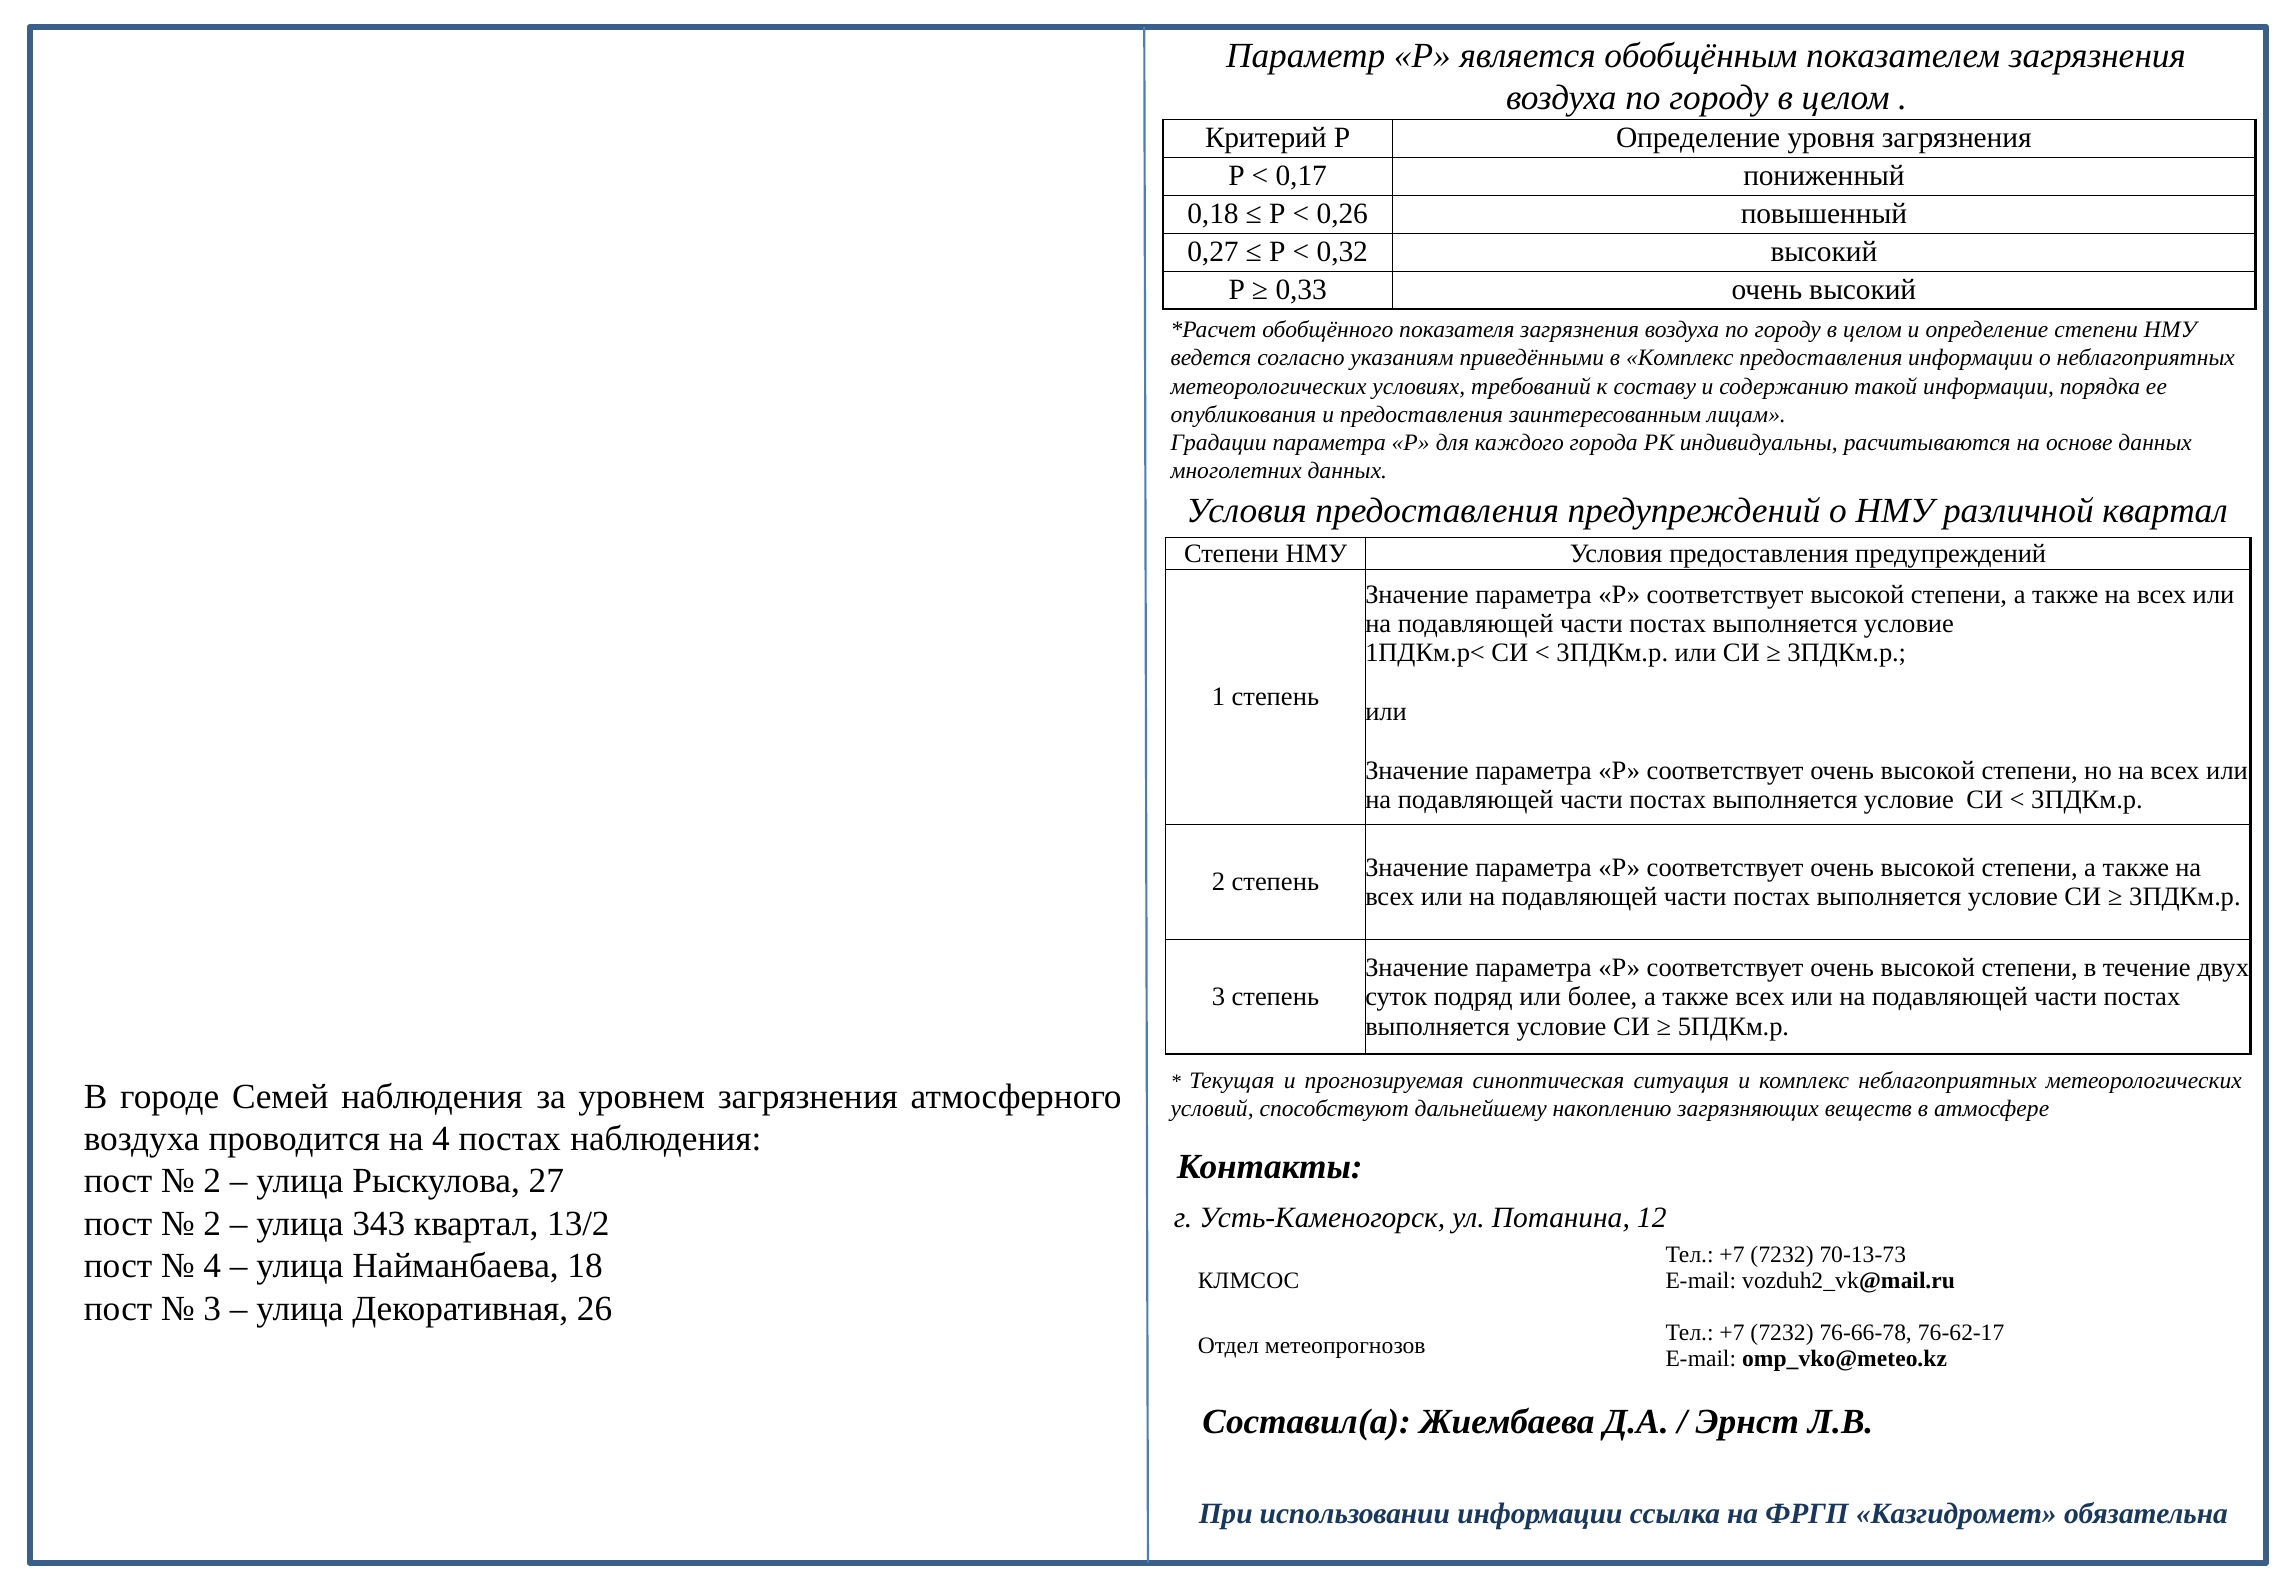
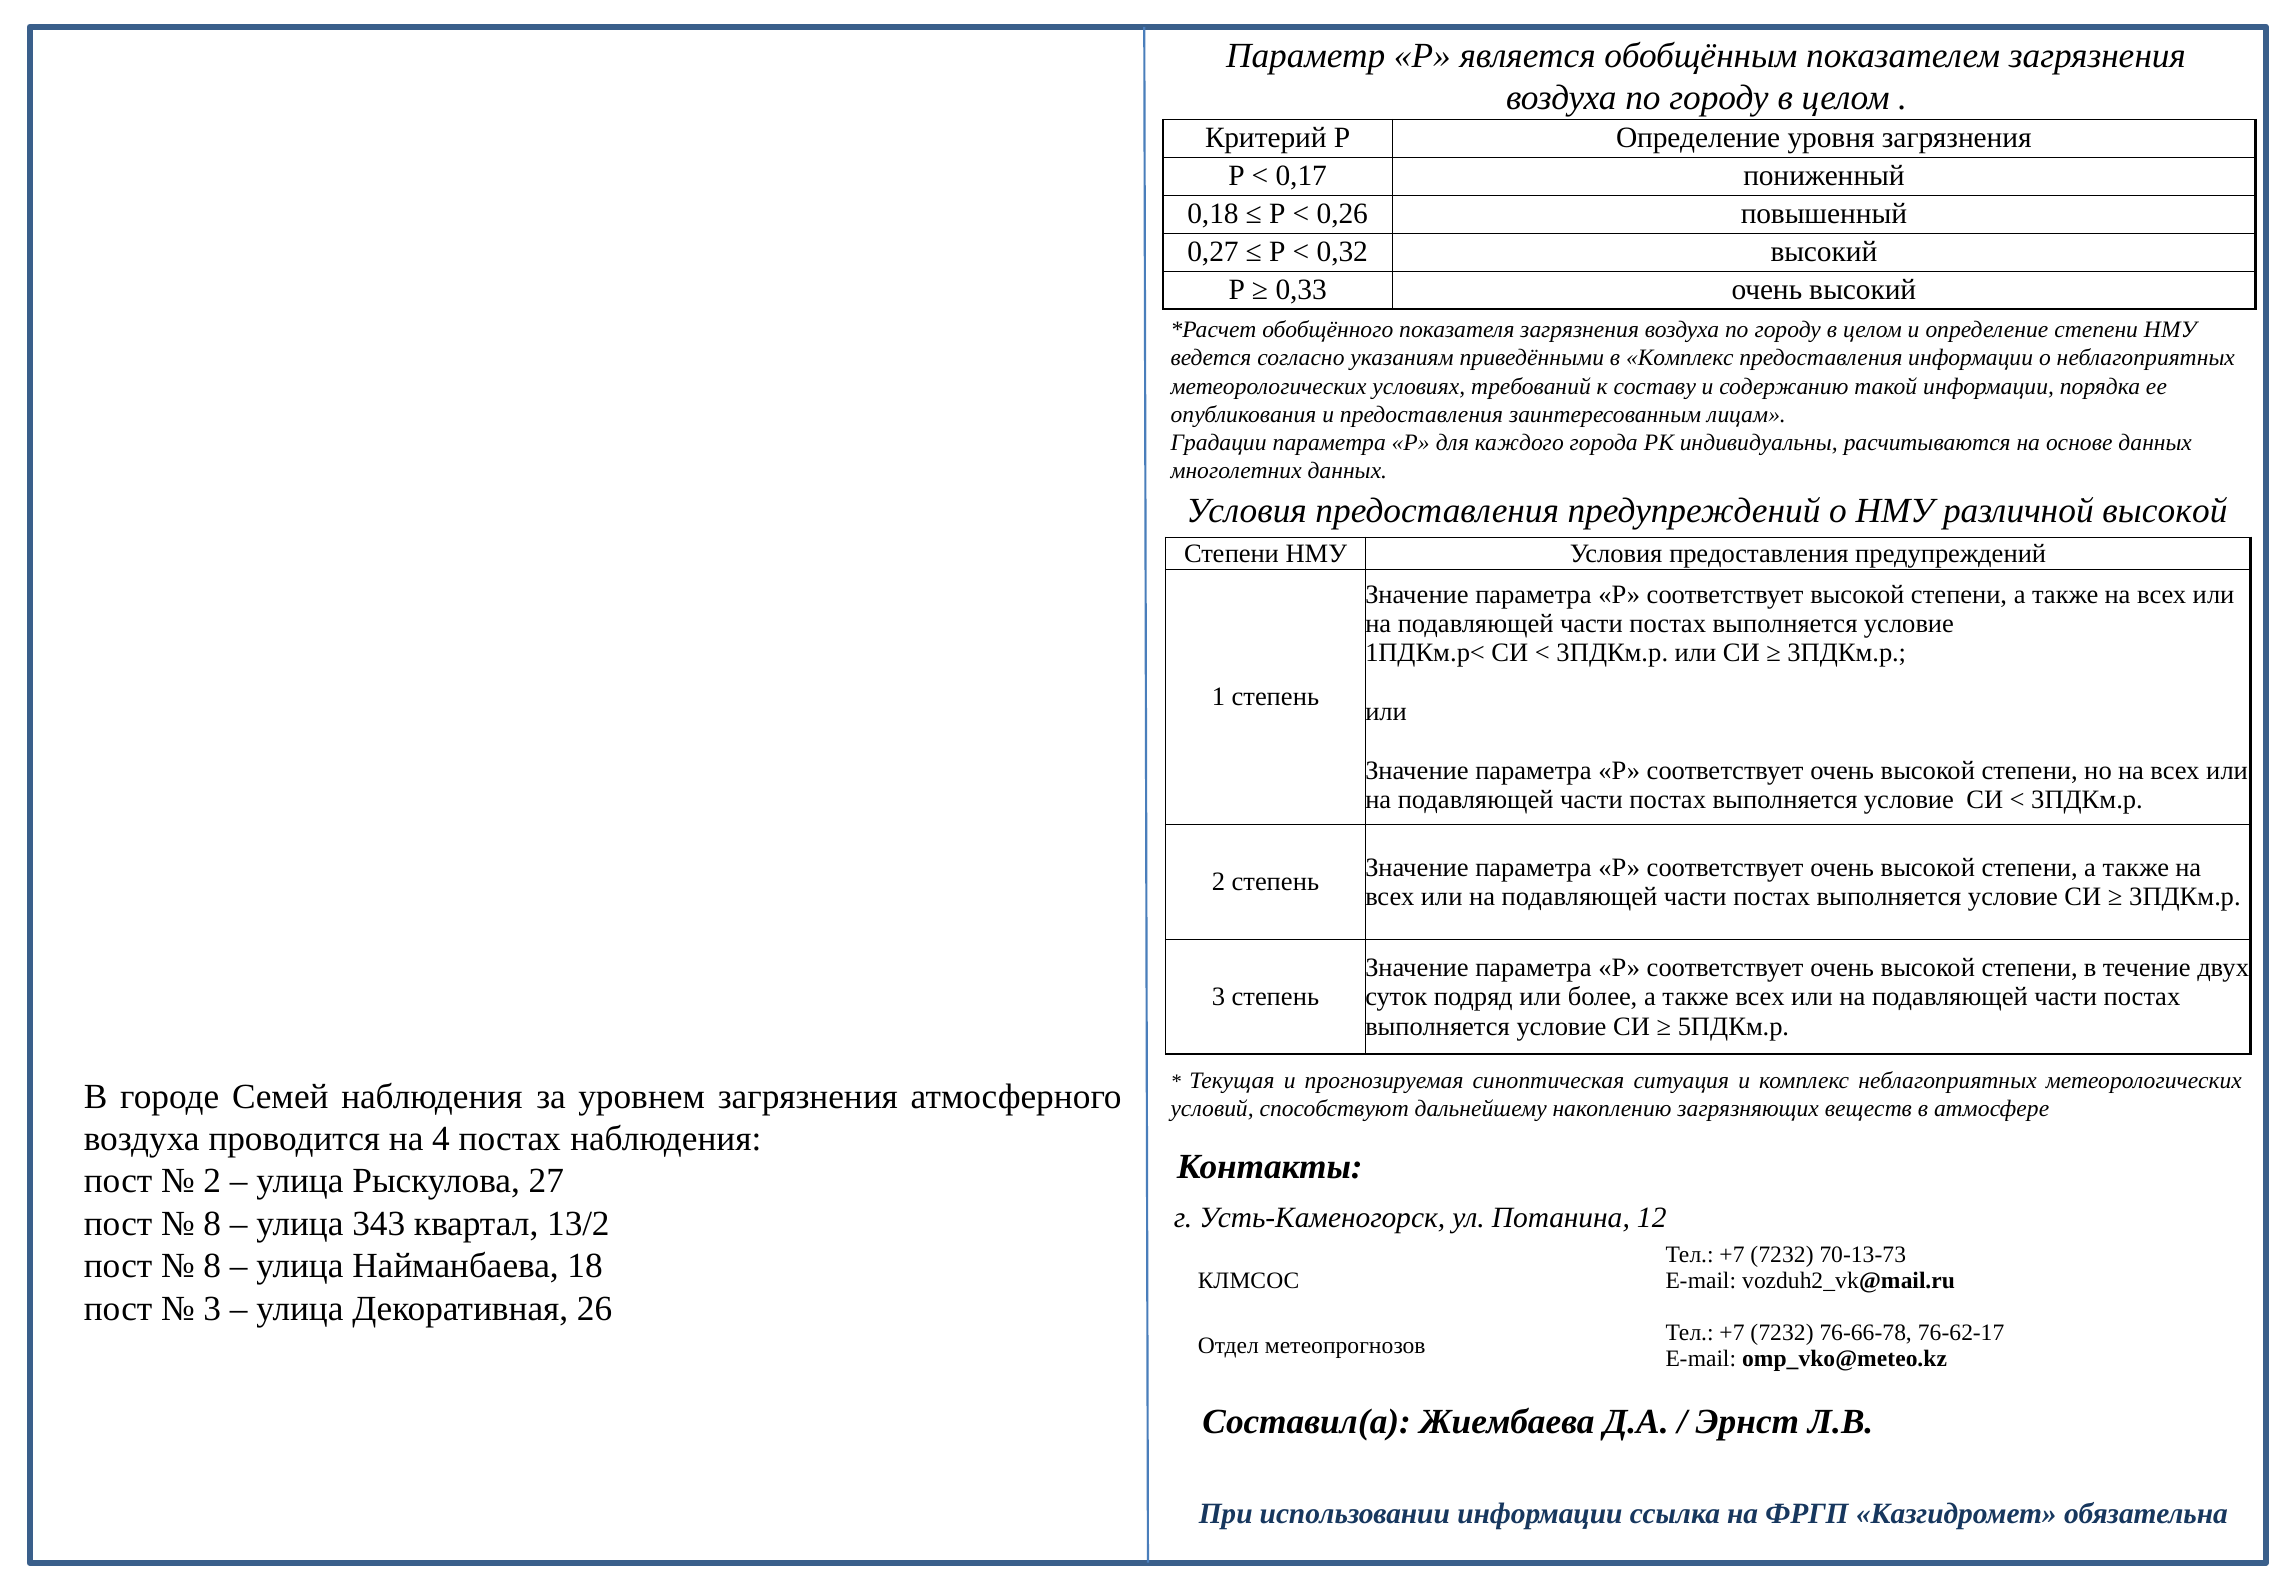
различной квартал: квартал -> высокой (2165, 511)
2: 2 -> 8 (212, 1223)
4: 4 -> 8 (212, 1266)
